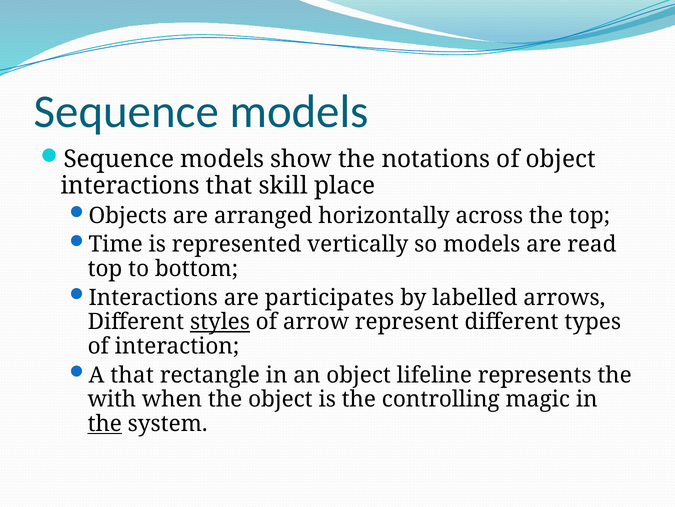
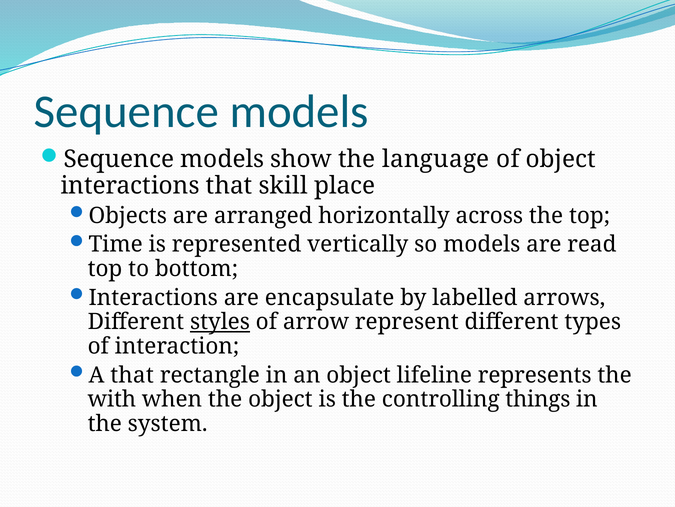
notations: notations -> language (436, 159)
participates: participates -> encapsulate (330, 297)
magic: magic -> things (538, 399)
the underline: present -> none (105, 423)
